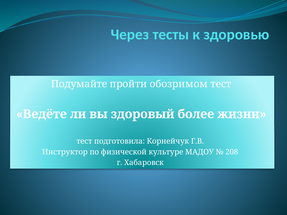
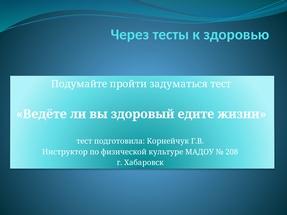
обозримом: обозримом -> задуматься (179, 84)
более: более -> едите (196, 114)
